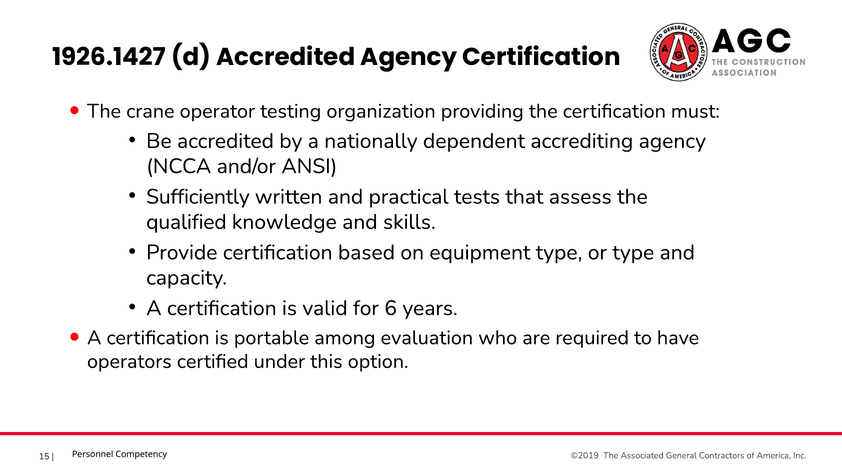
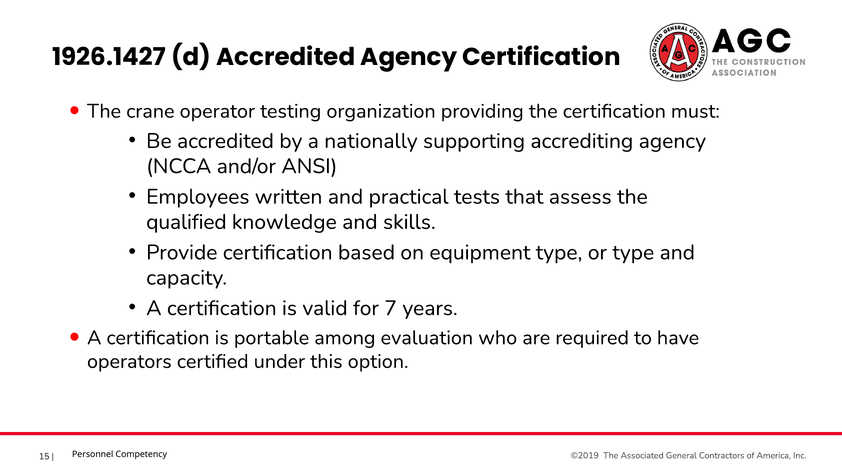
dependent: dependent -> supporting (474, 141)
Sufficiently: Sufficiently -> Employees (198, 197)
6: 6 -> 7 (391, 309)
